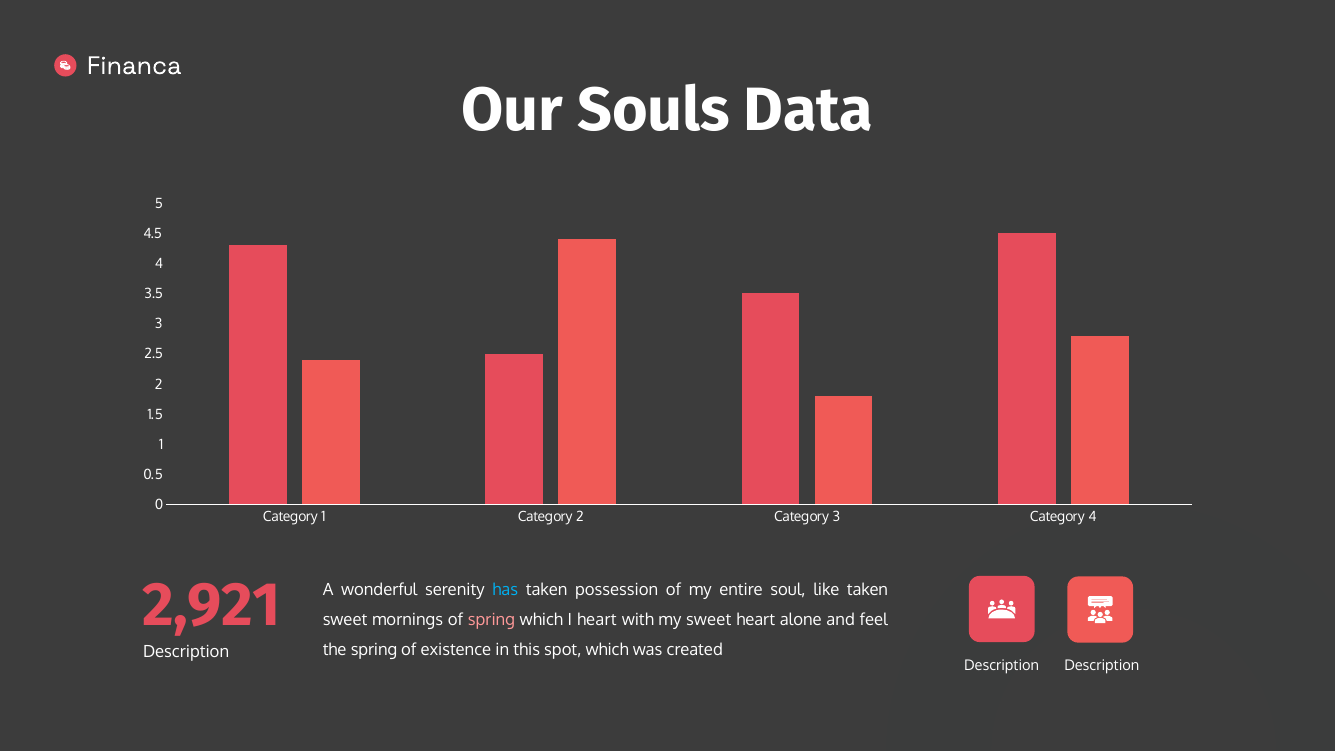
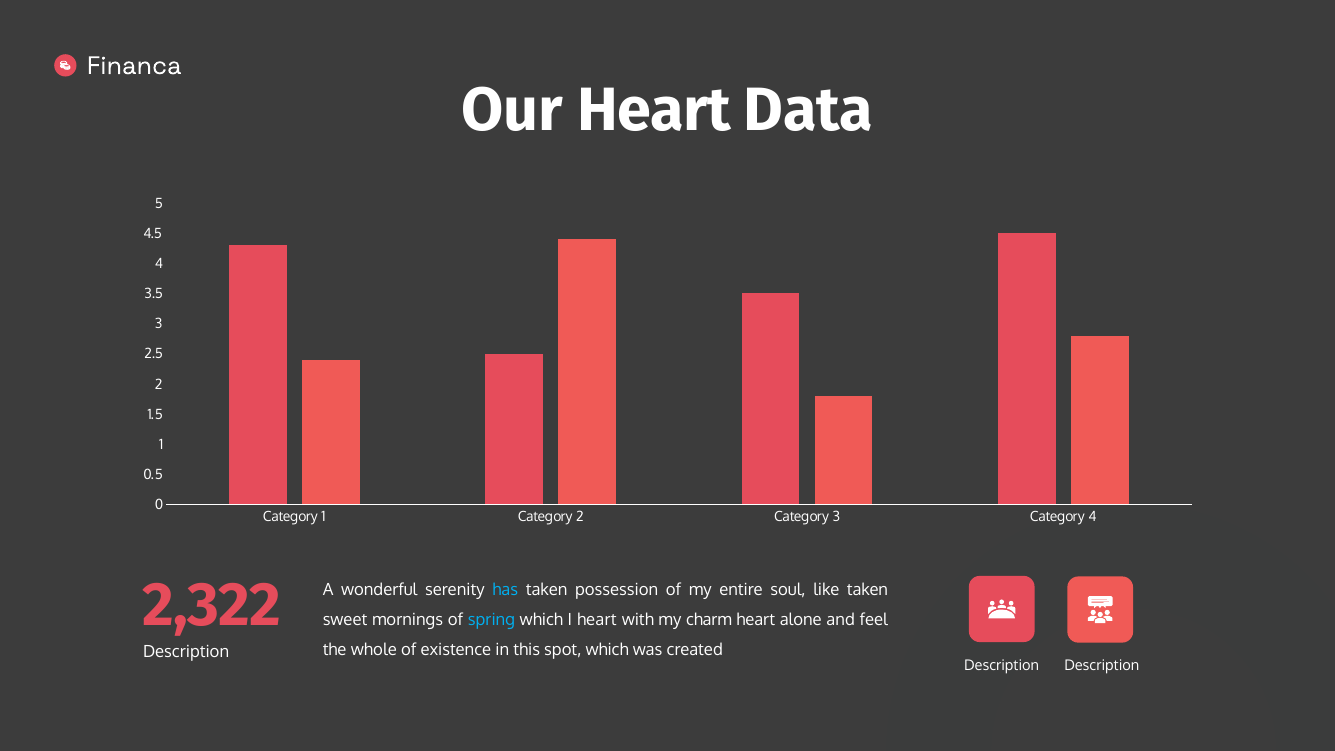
Our Souls: Souls -> Heart (654, 110)
2,921: 2,921 -> 2,322 (212, 605)
spring colour: pink -> light blue (491, 620)
my sweet: sweet -> charm (709, 620)
the spring: spring -> whole (374, 650)
